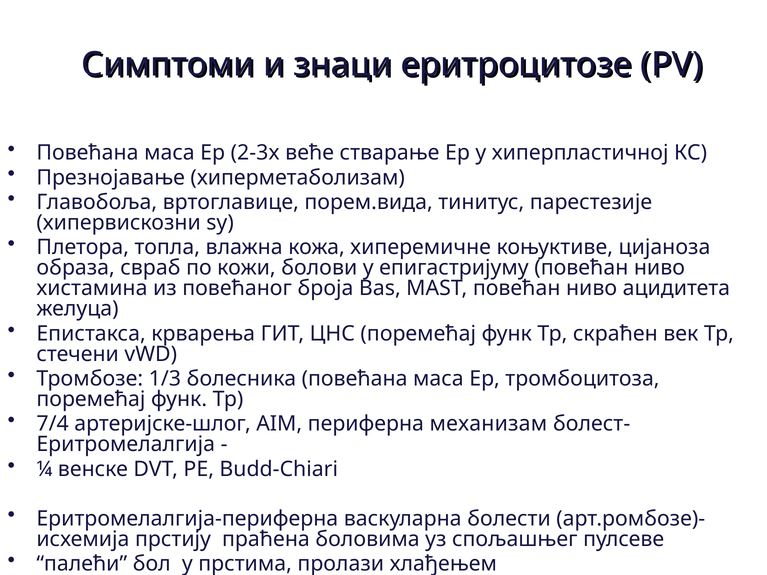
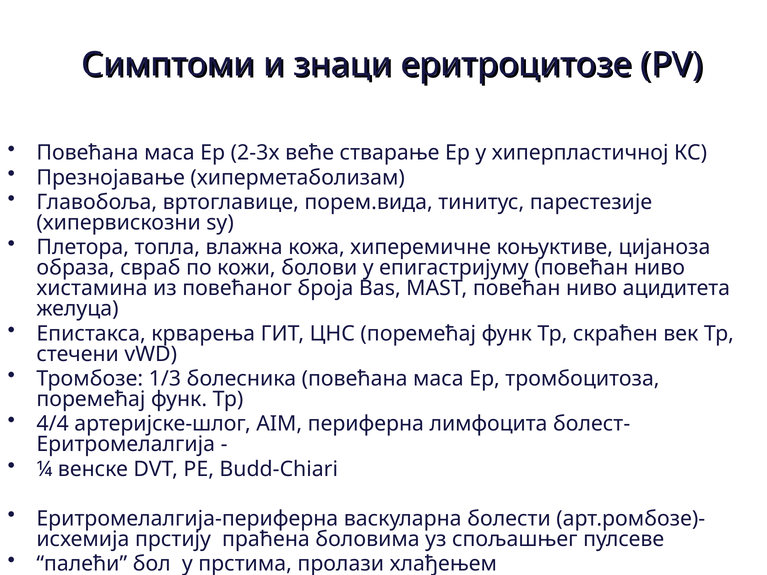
7/4: 7/4 -> 4/4 (53, 424)
механизам: механизам -> лимфоцита (489, 424)
